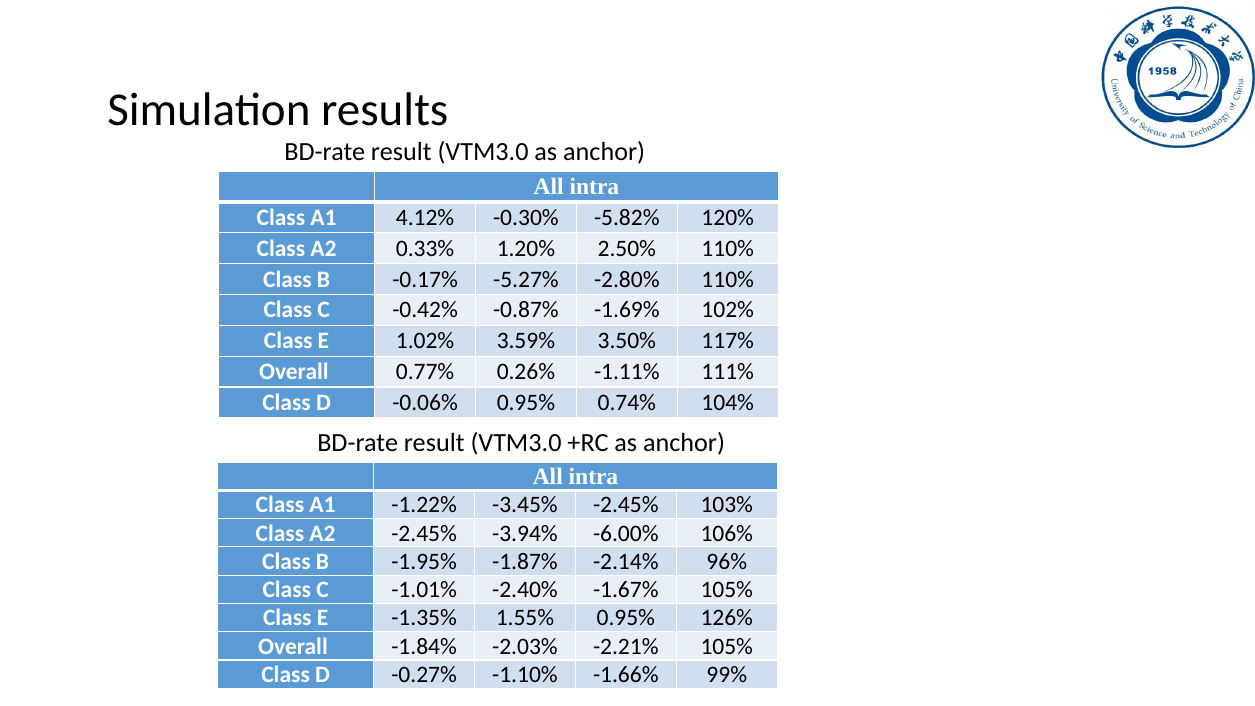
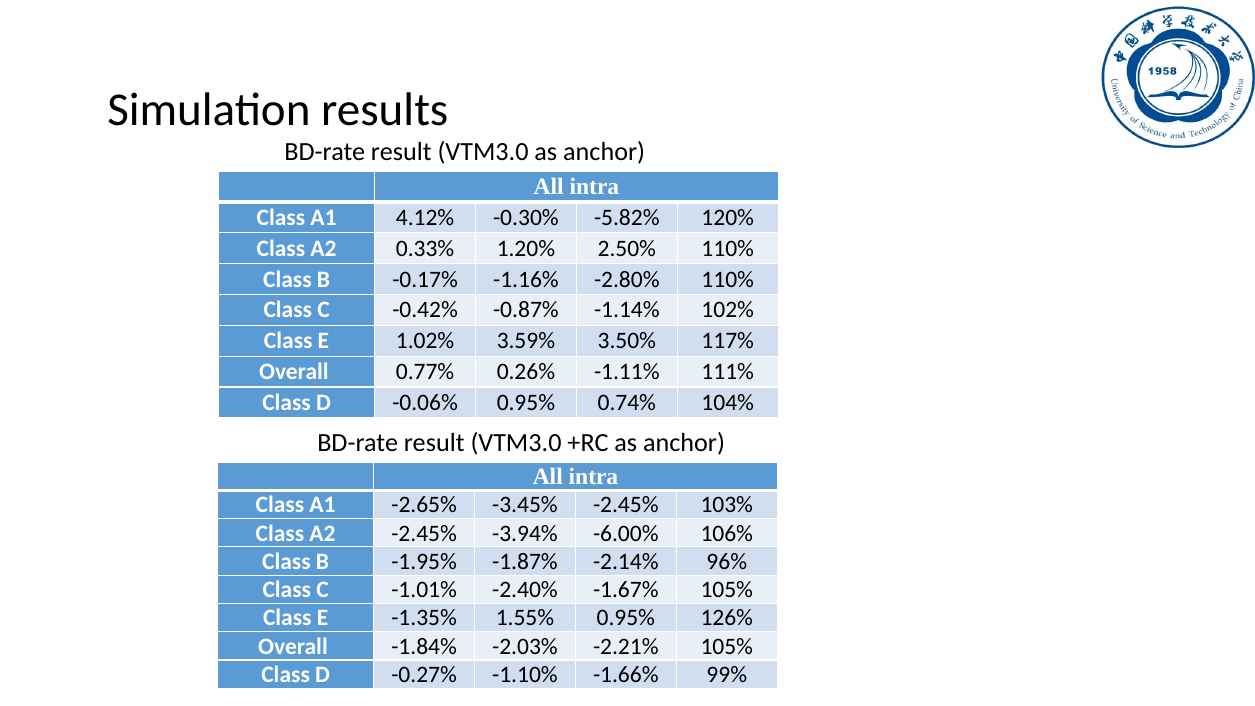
-5.27%: -5.27% -> -1.16% (526, 279)
-1.69%: -1.69% -> -1.14% (627, 310)
-1.22%: -1.22% -> -2.65% (424, 505)
